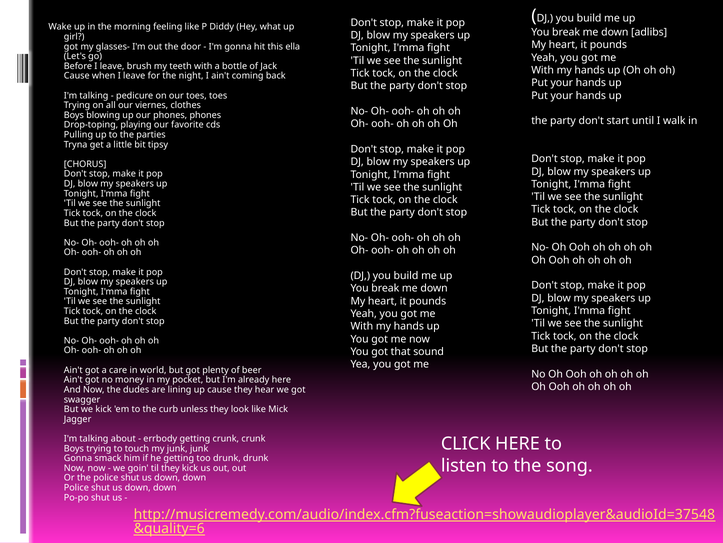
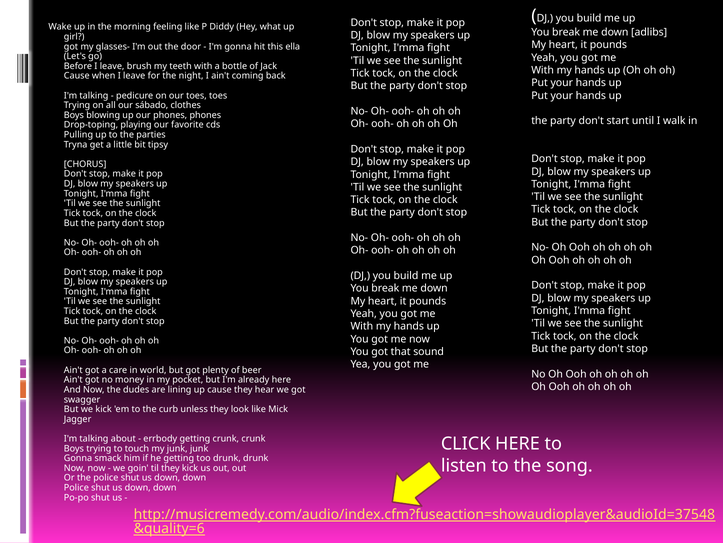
viernes: viernes -> sábado (152, 105)
